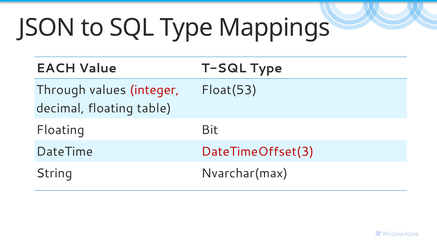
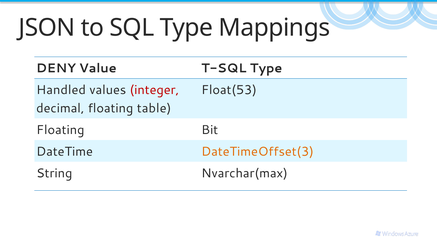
EACH: EACH -> DENY (56, 68)
Through: Through -> Handled (61, 90)
DateTimeOffset(3 colour: red -> orange (258, 152)
